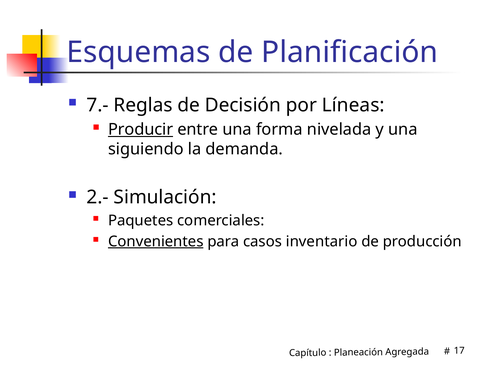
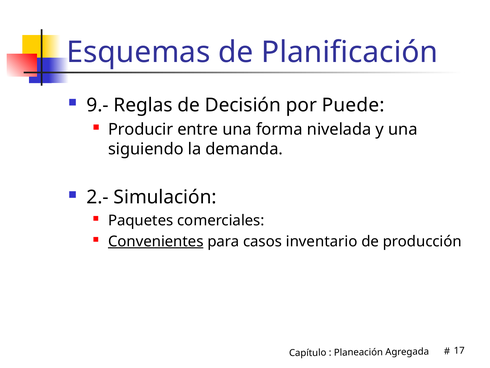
7.-: 7.- -> 9.- (98, 105)
Líneas: Líneas -> Puede (353, 105)
Producir underline: present -> none (141, 129)
